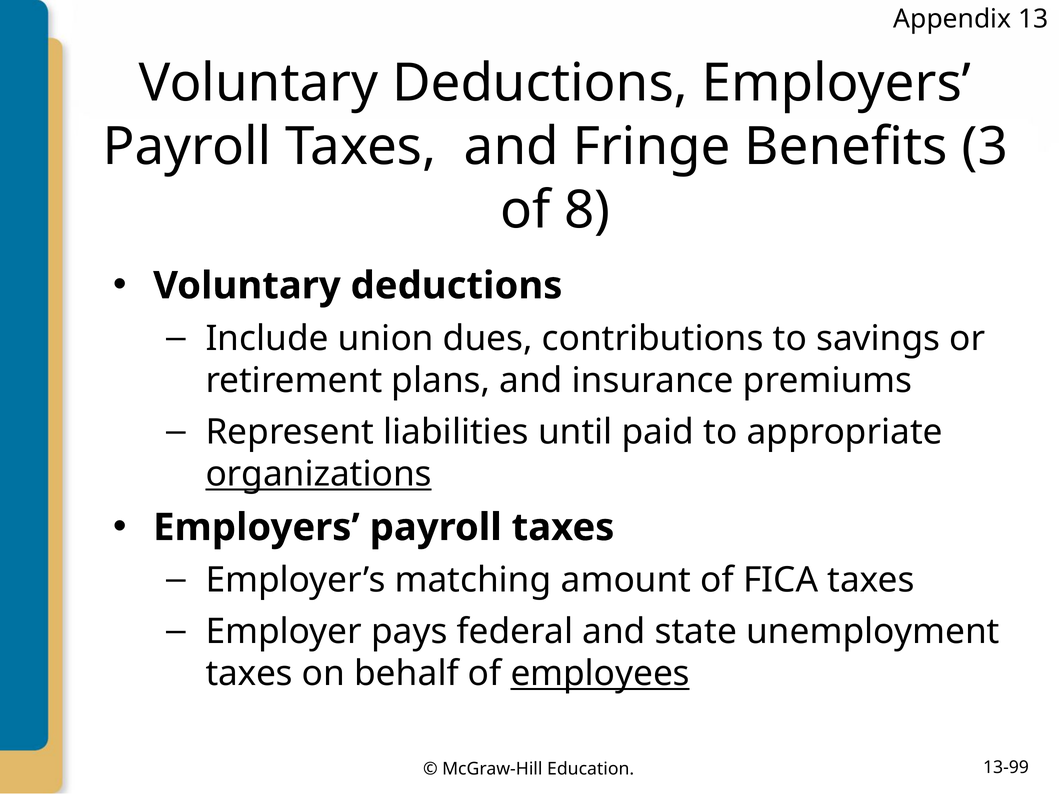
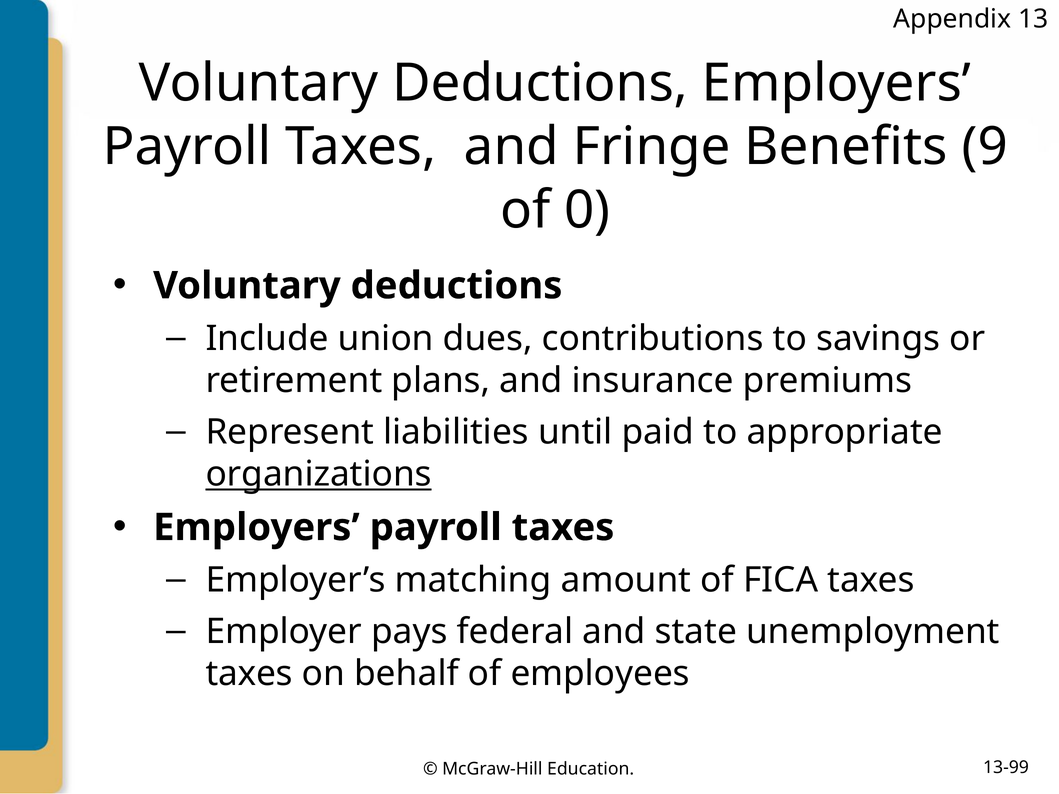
3: 3 -> 9 (985, 147)
8: 8 -> 0 (587, 211)
employees underline: present -> none (600, 674)
